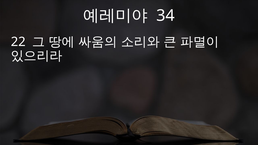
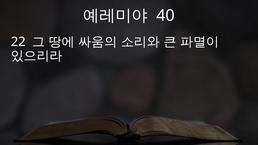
34: 34 -> 40 (166, 16)
